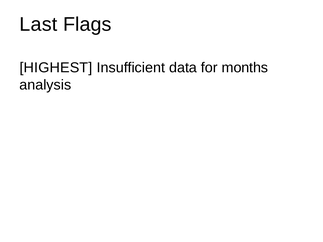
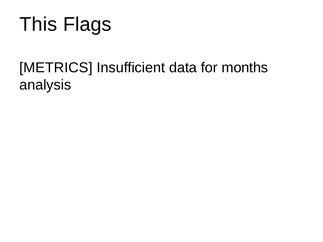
Last: Last -> This (38, 25)
HIGHEST: HIGHEST -> METRICS (56, 68)
